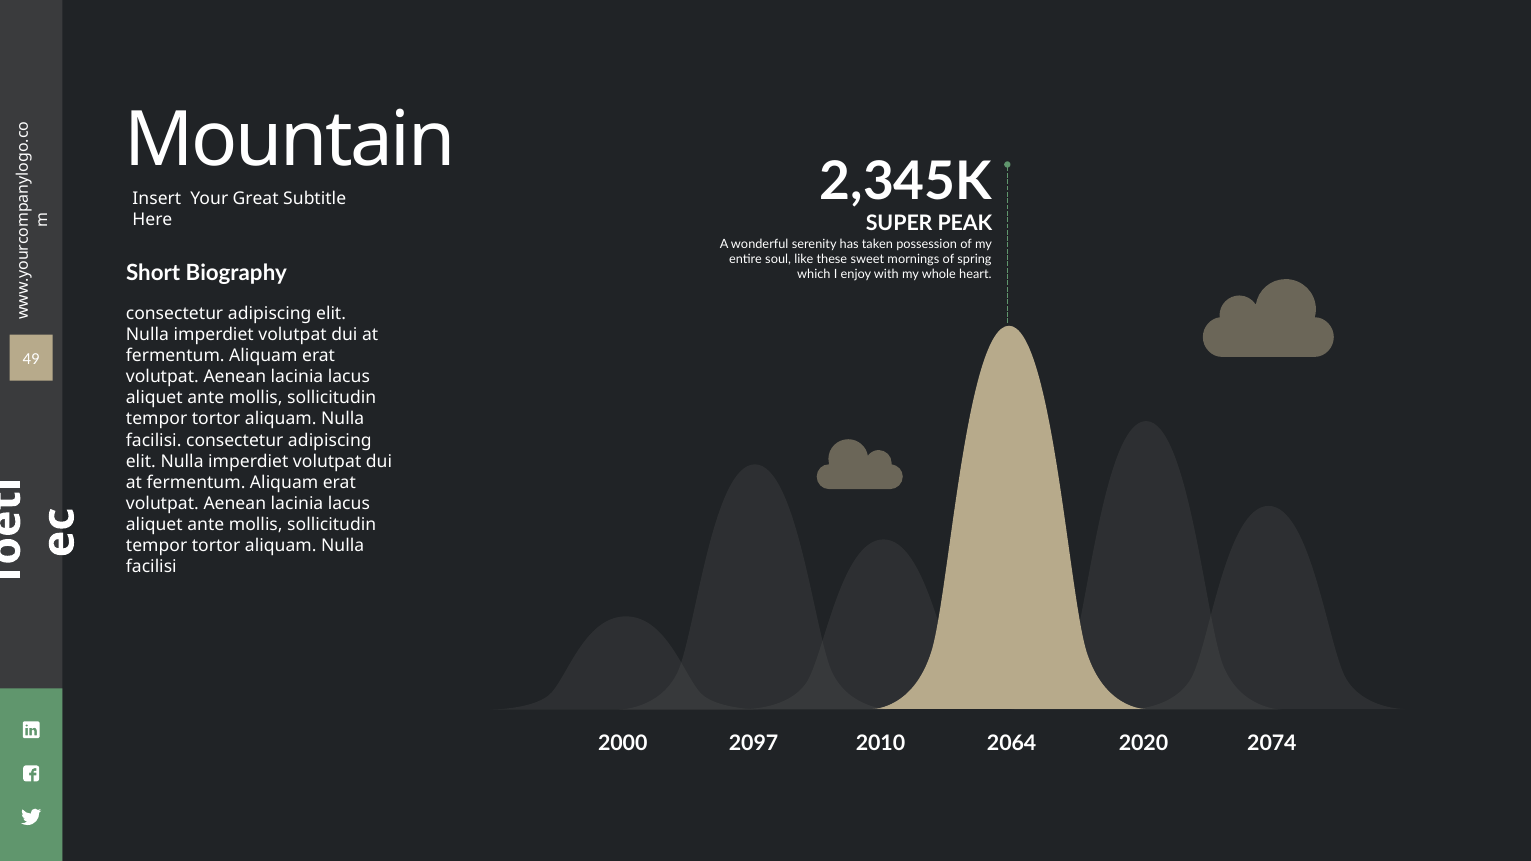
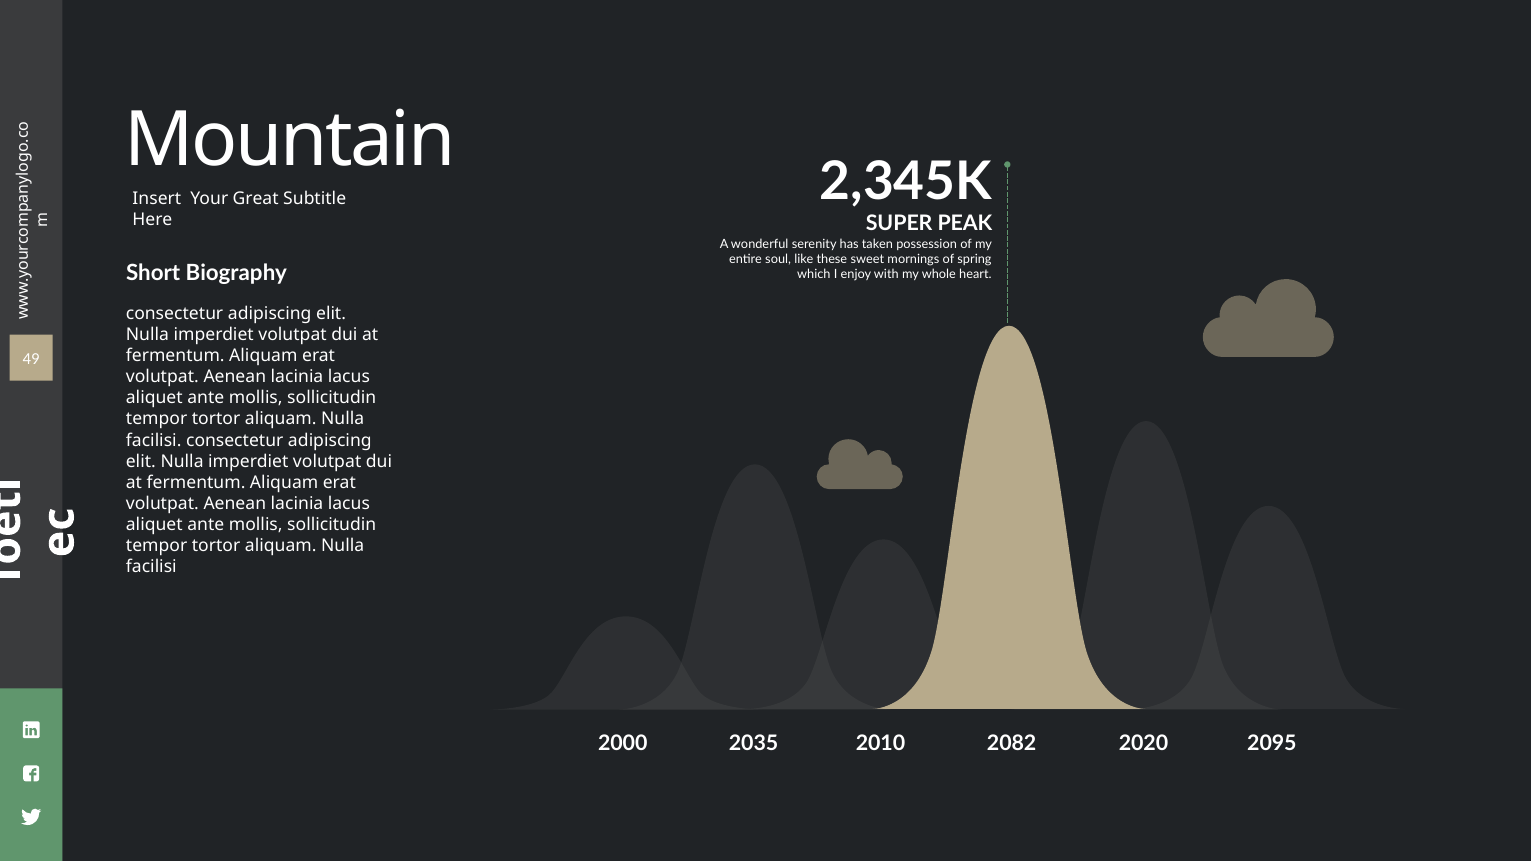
2097: 2097 -> 2035 (754, 744)
2064: 2064 -> 2082 (1012, 744)
2074: 2074 -> 2095 (1272, 744)
